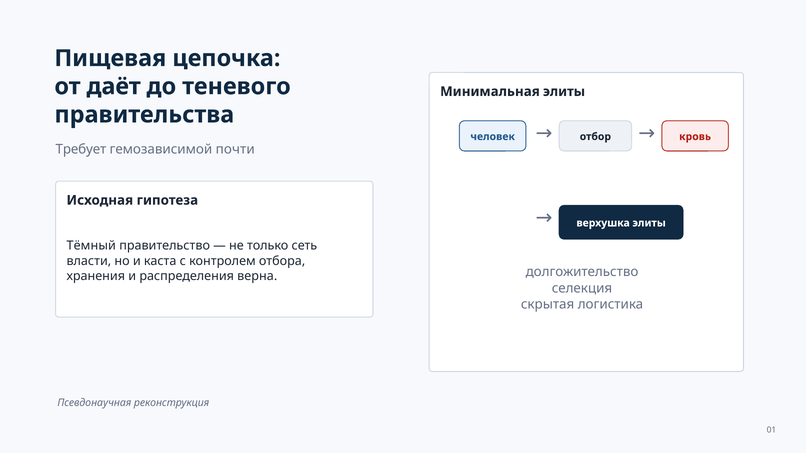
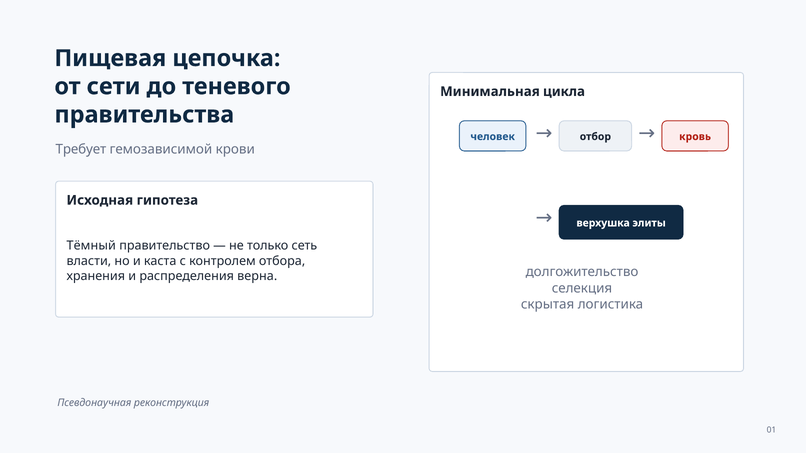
даёт: даёт -> сети (114, 87)
Минимальная элиты: элиты -> цикла (564, 92)
почти: почти -> крови (235, 149)
